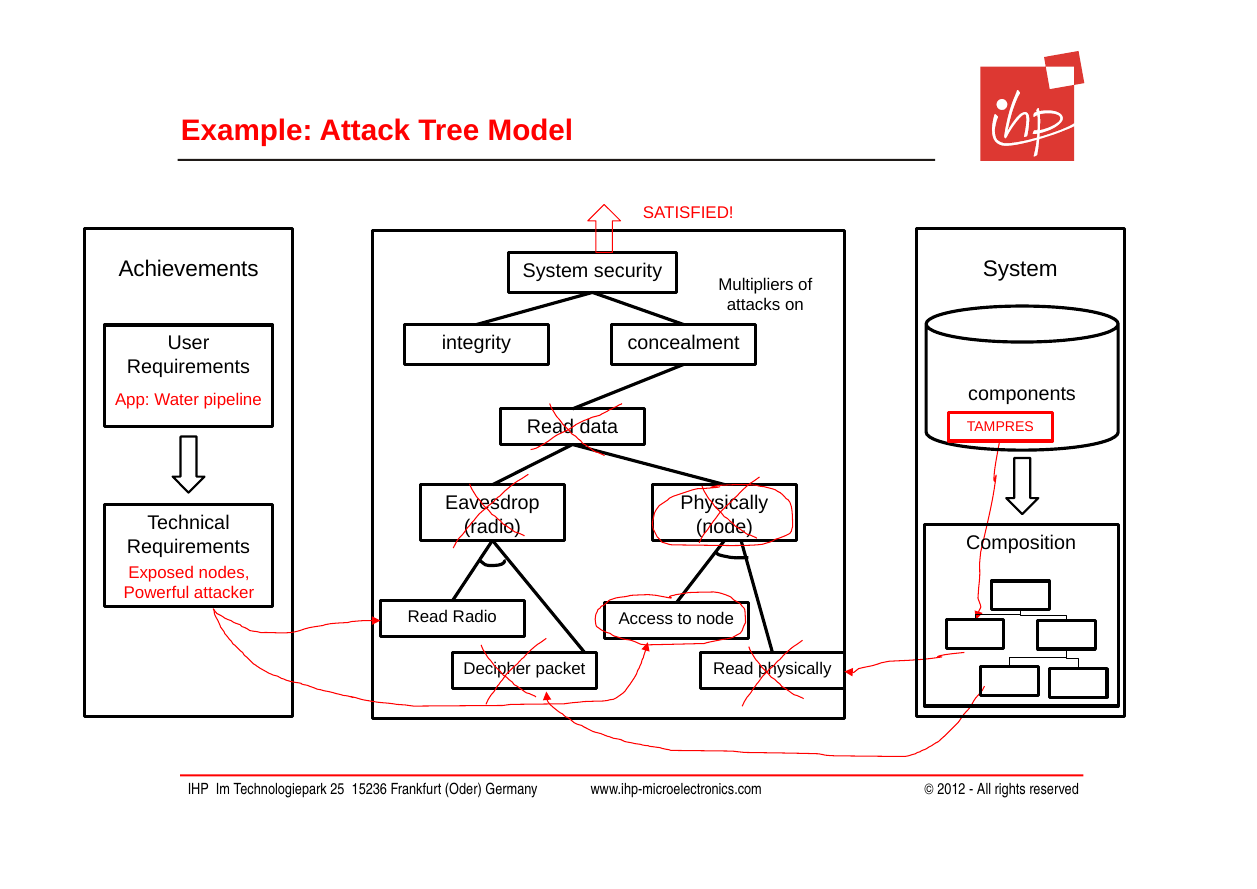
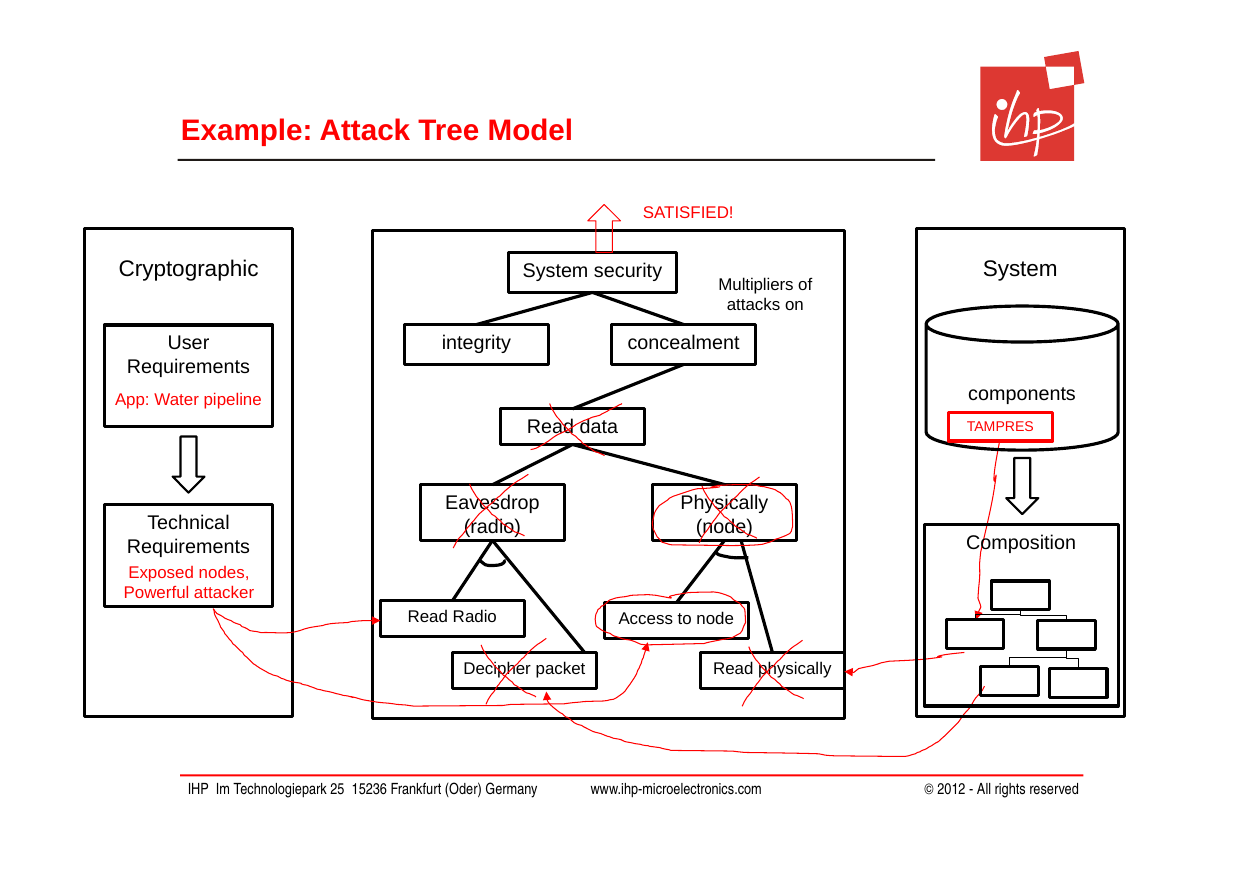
Achievements: Achievements -> Cryptographic (189, 269)
